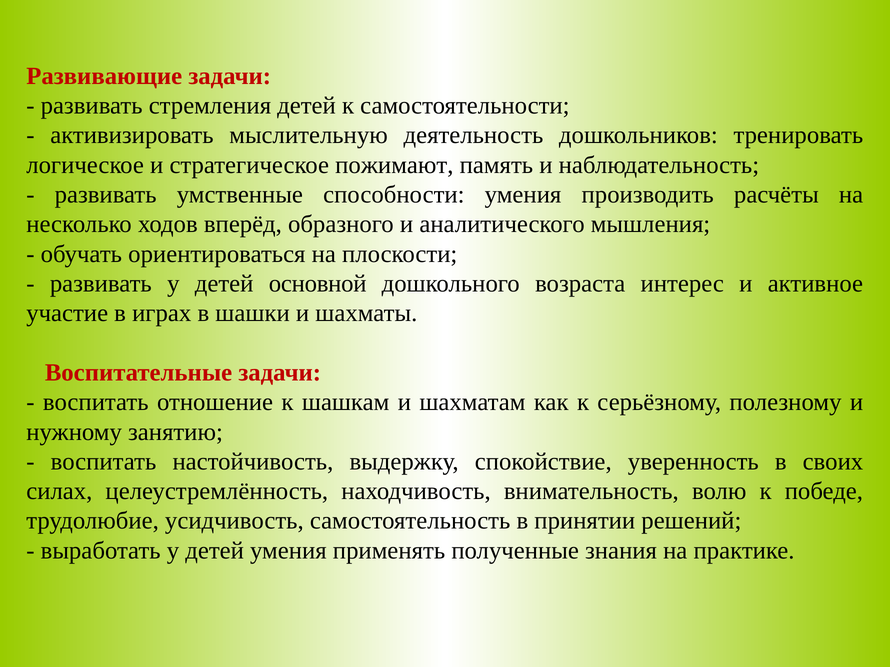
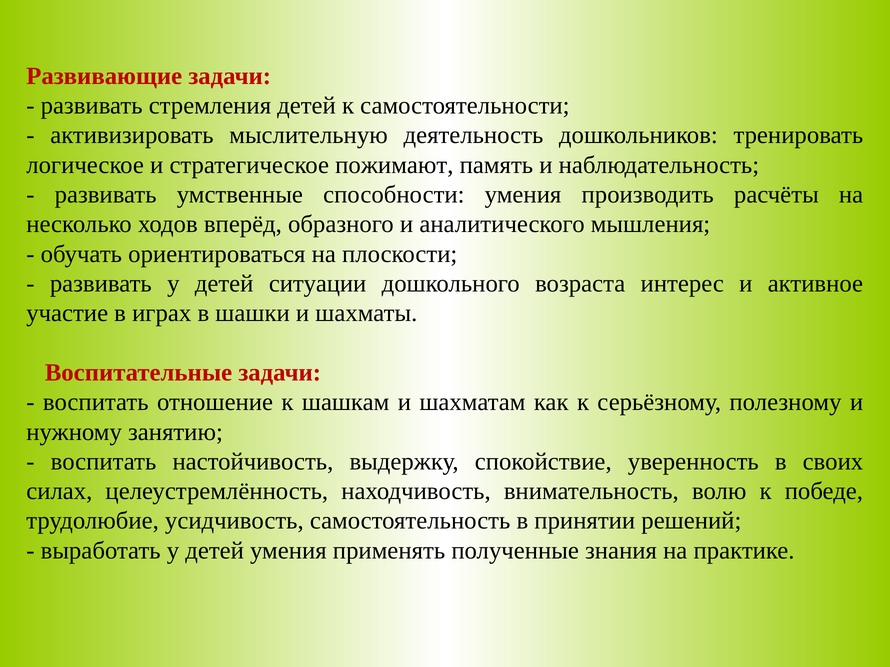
основной: основной -> ситуации (318, 284)
